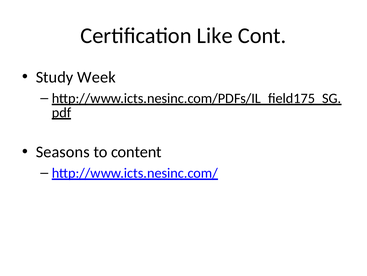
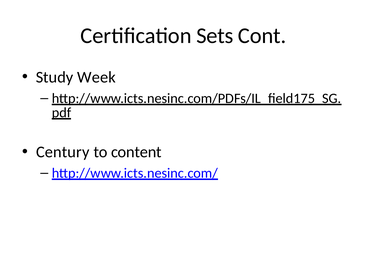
Like: Like -> Sets (215, 36)
Seasons: Seasons -> Century (63, 152)
